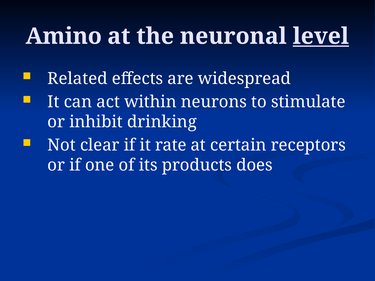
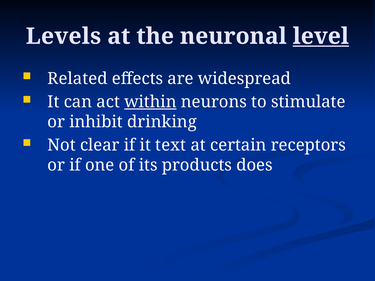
Amino: Amino -> Levels (63, 36)
within underline: none -> present (150, 102)
rate: rate -> text (171, 145)
